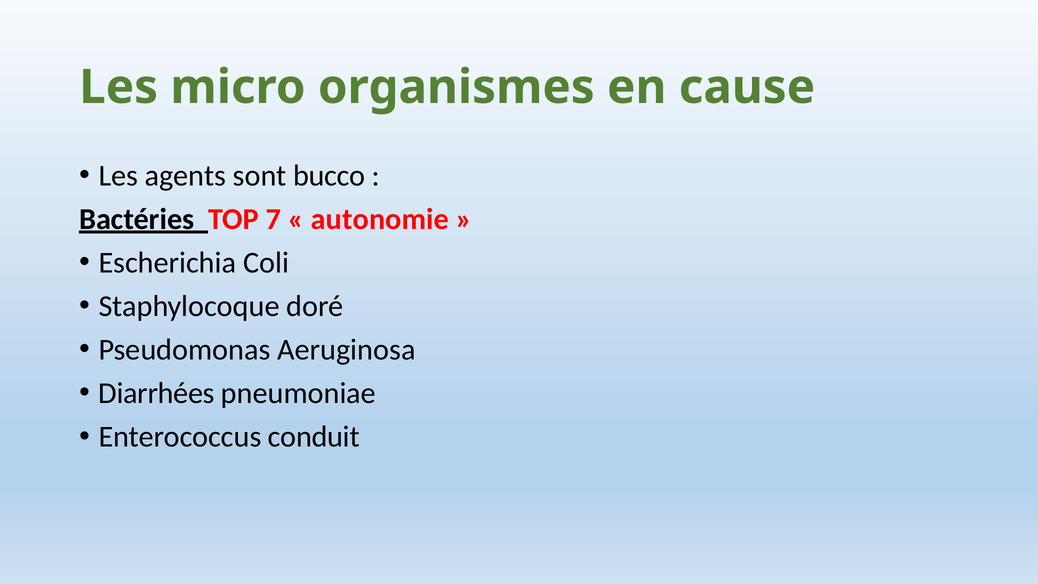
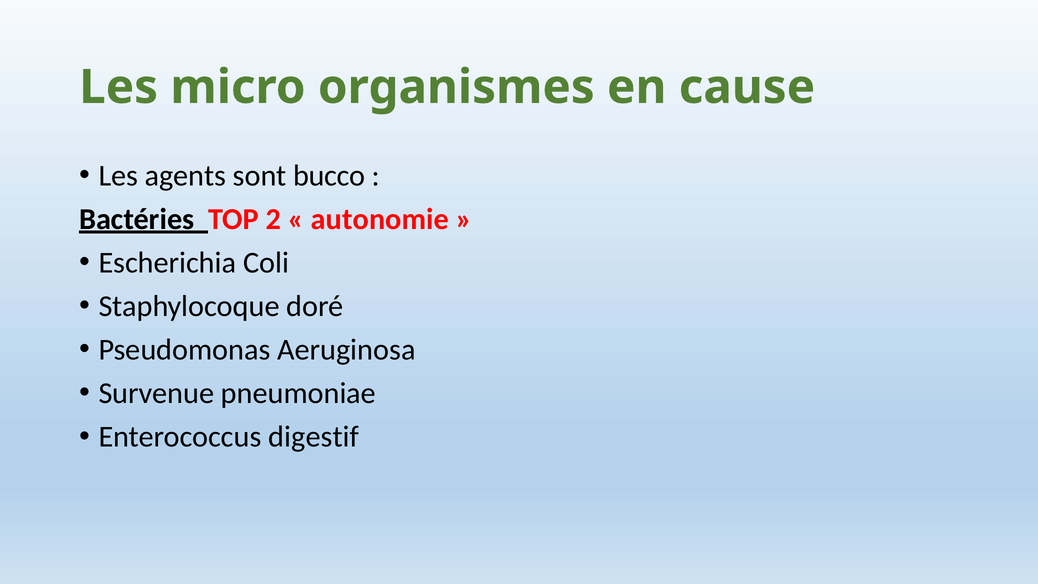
7: 7 -> 2 (273, 219)
Diarrhées: Diarrhées -> Survenue (156, 393)
conduit: conduit -> digestif (314, 437)
